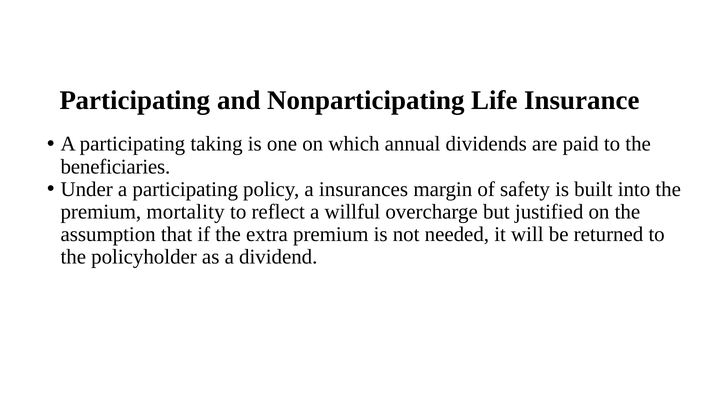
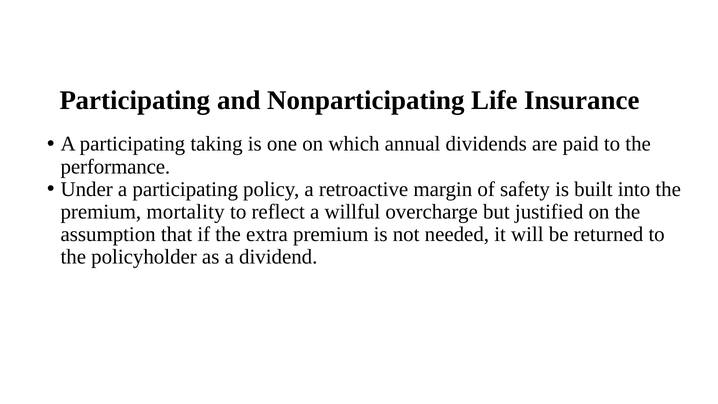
beneficiaries: beneficiaries -> performance (115, 167)
insurances: insurances -> retroactive (364, 189)
